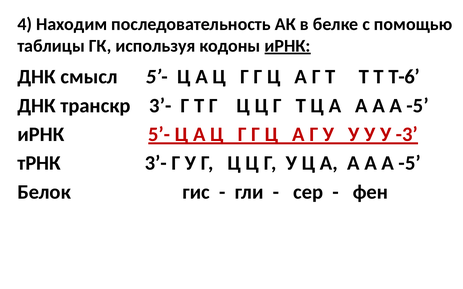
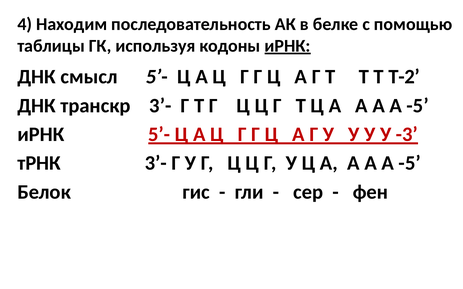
Т-6: Т-6 -> Т-2 (404, 77)
